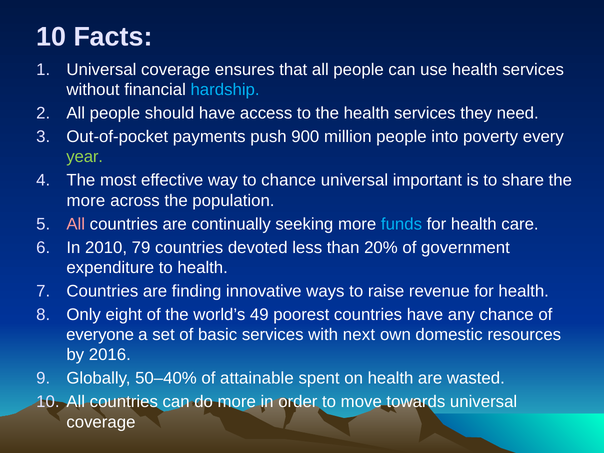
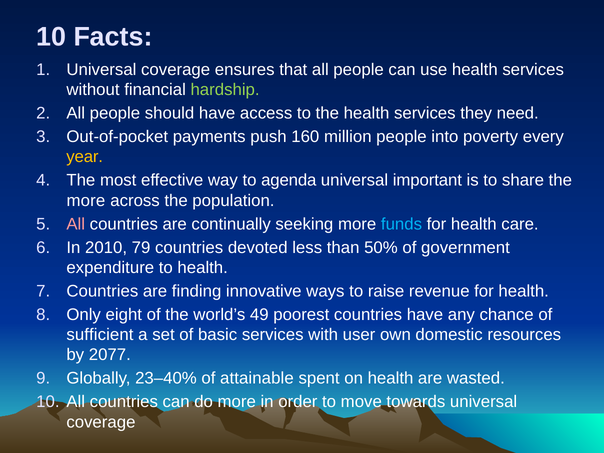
hardship colour: light blue -> light green (225, 90)
900: 900 -> 160 (305, 137)
year colour: light green -> yellow (85, 157)
to chance: chance -> agenda (289, 180)
20%: 20% -> 50% (381, 248)
everyone: everyone -> sufficient (100, 335)
next: next -> user (359, 335)
2016: 2016 -> 2077 (110, 355)
50–40%: 50–40% -> 23–40% (166, 378)
